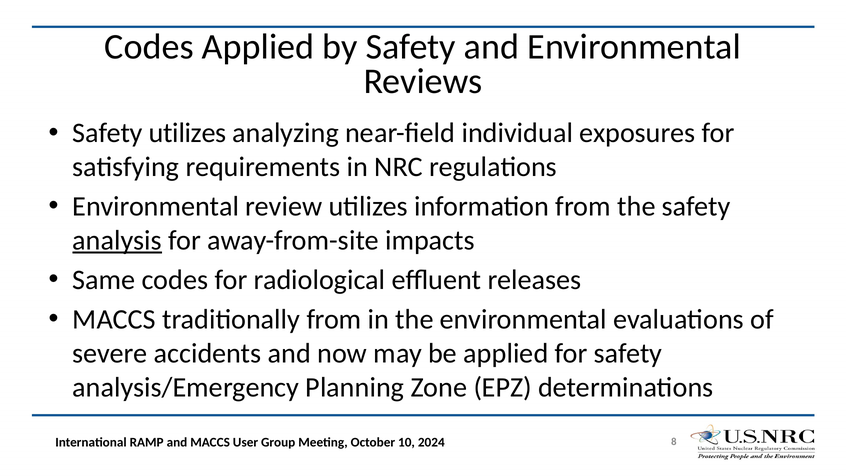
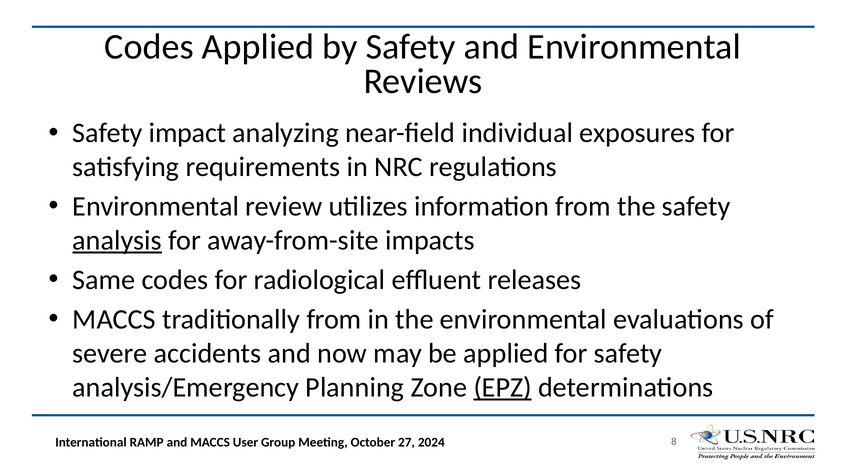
Safety utilizes: utilizes -> impact (188, 133)
EPZ underline: none -> present (503, 387)
10: 10 -> 27 (406, 442)
